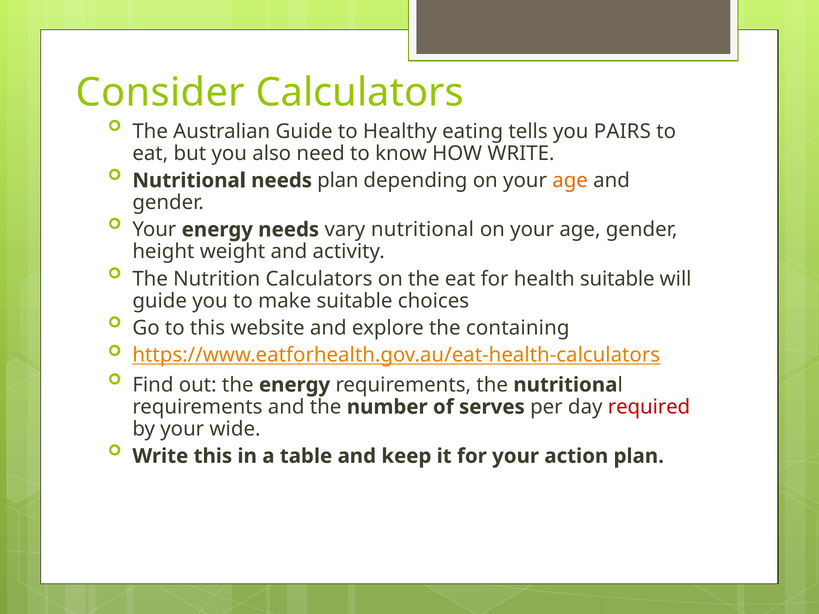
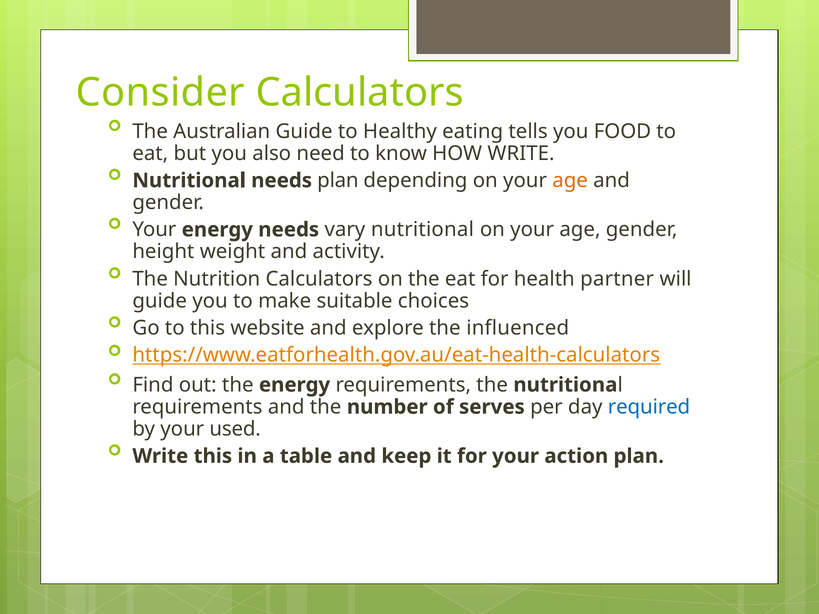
PAIRS: PAIRS -> FOOD (622, 131)
health suitable: suitable -> partner (617, 279)
containing: containing -> influenced (518, 328)
required colour: red -> blue (649, 407)
wide: wide -> used (235, 429)
